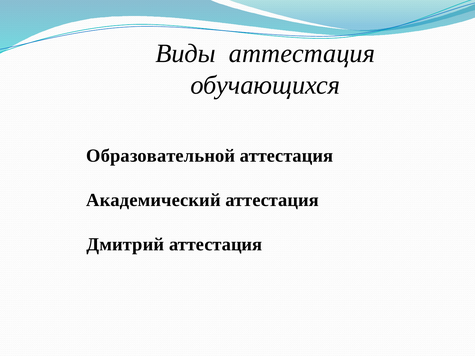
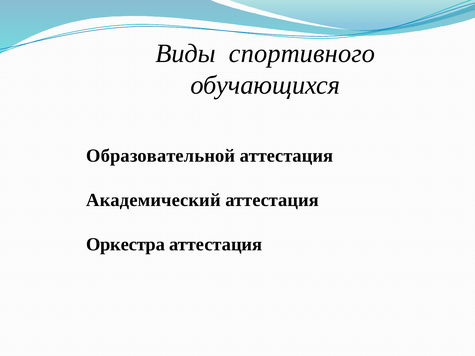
Виды аттестация: аттестация -> спортивного (302, 53)
Дмитрий: Дмитрий -> Оркестра (126, 244)
